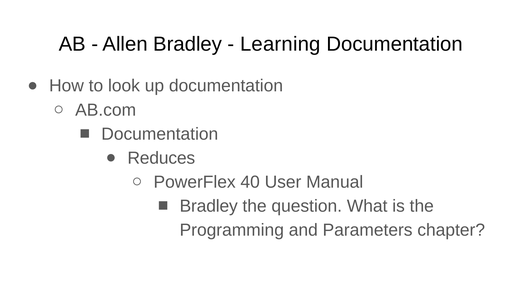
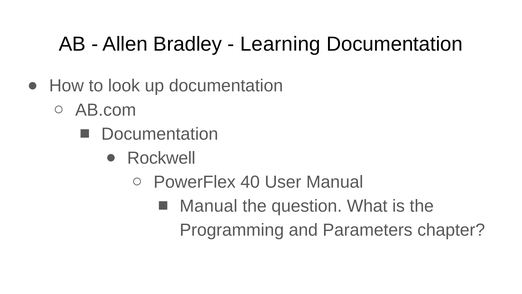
Reduces: Reduces -> Rockwell (161, 158)
Bradley: Bradley -> Manual (209, 206)
